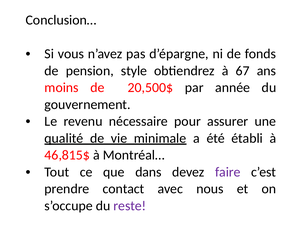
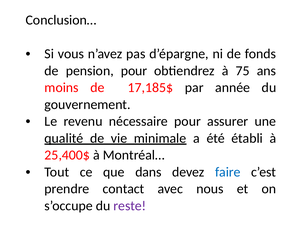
pension style: style -> pour (134, 71)
67: 67 -> 75 (243, 71)
20,500$: 20,500$ -> 17,185$ (150, 88)
46,815$: 46,815$ -> 25,400$ (67, 155)
faire colour: purple -> blue (228, 172)
